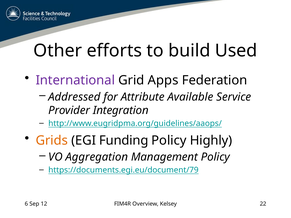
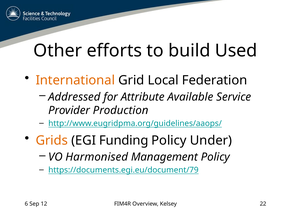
International colour: purple -> orange (75, 80)
Apps: Apps -> Local (163, 80)
Integration: Integration -> Production (121, 111)
Highly: Highly -> Under (211, 141)
Aggregation: Aggregation -> Harmonised (97, 157)
